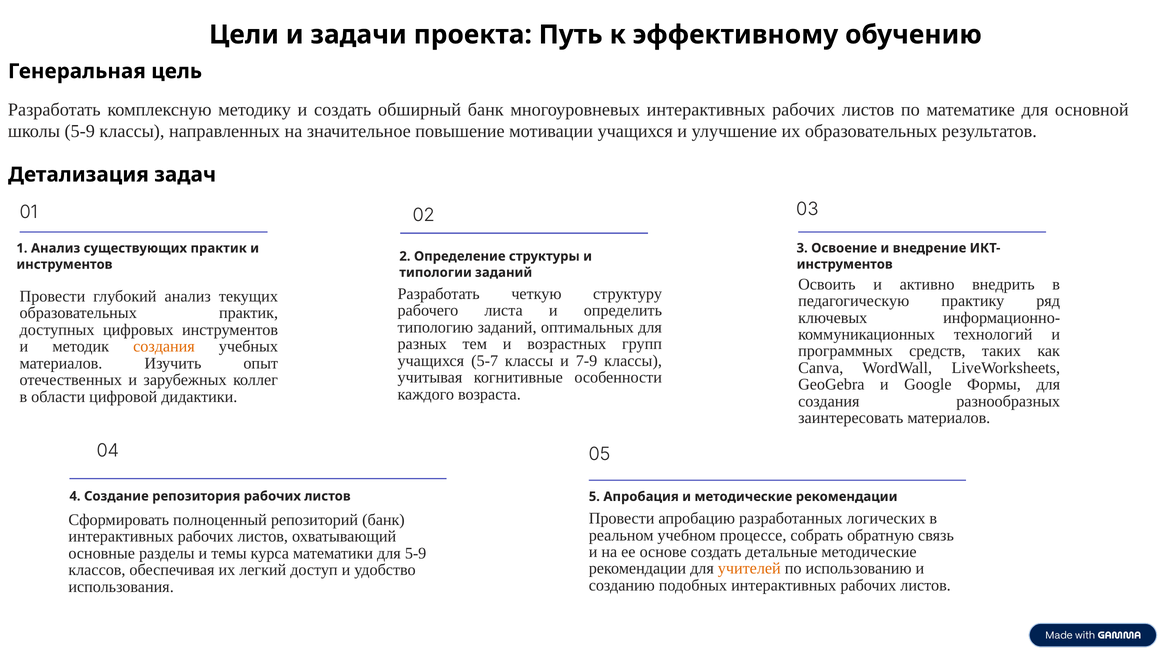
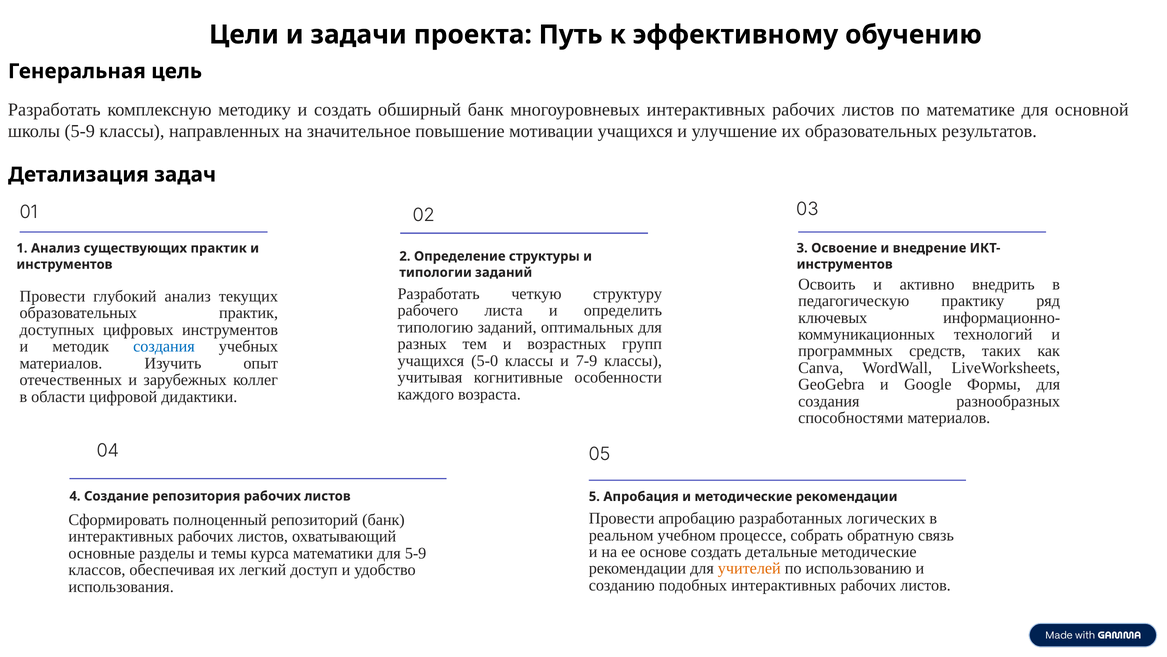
создания colour: orange -> blue (164, 346)
5-7: 5-7 -> 5-0 (485, 360)
заинтересовать: заинтересовать -> способностями (851, 418)
